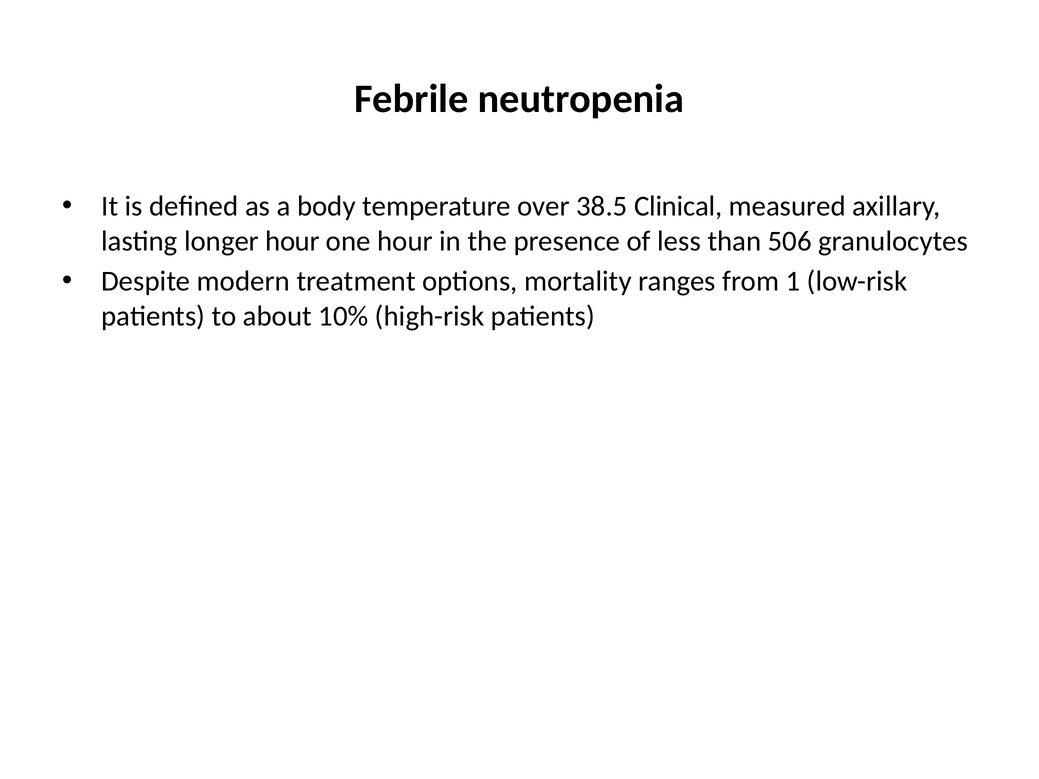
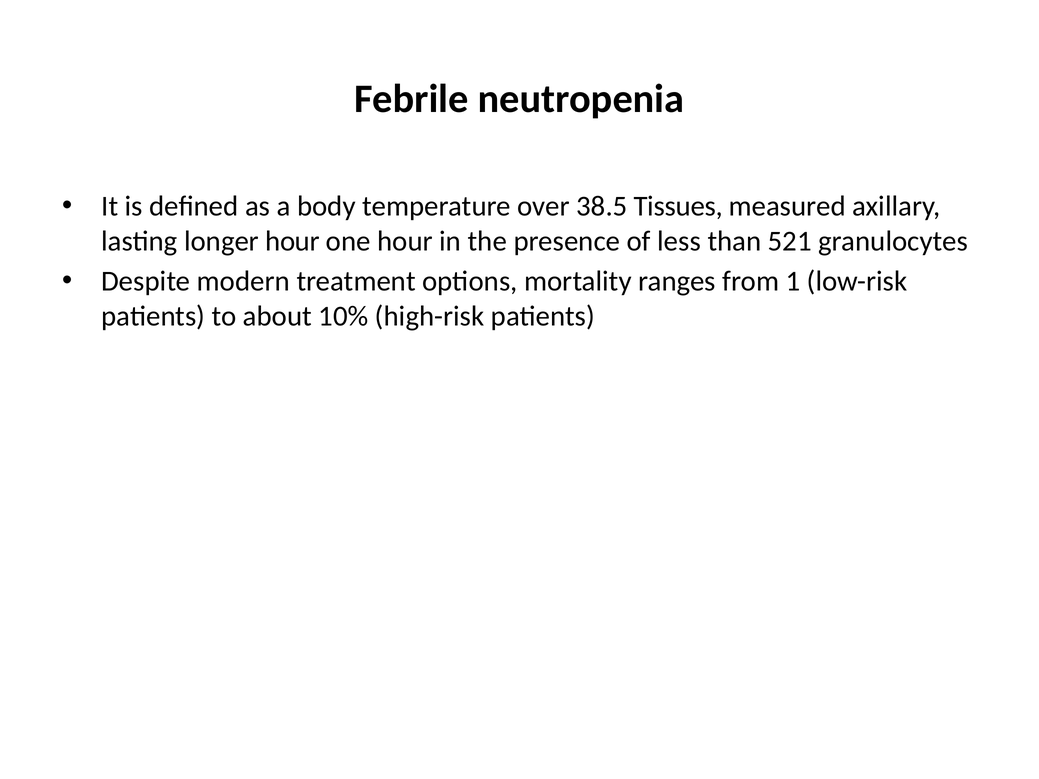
Clinical: Clinical -> Tissues (678, 206)
506: 506 -> 521 (790, 241)
